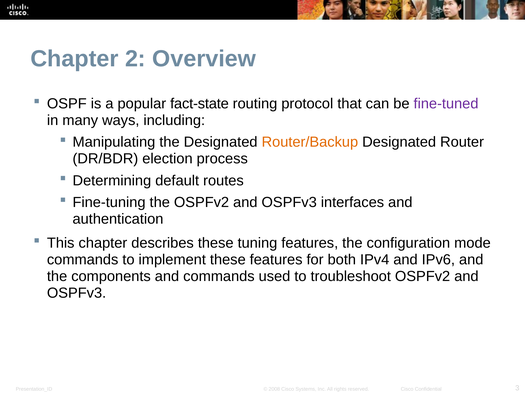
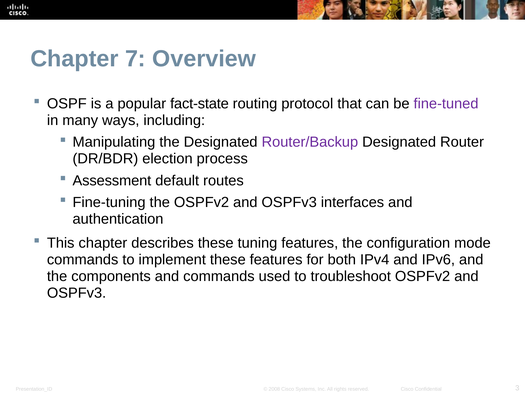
2: 2 -> 7 (135, 59)
Router/Backup colour: orange -> purple (310, 142)
Determining: Determining -> Assessment (112, 180)
